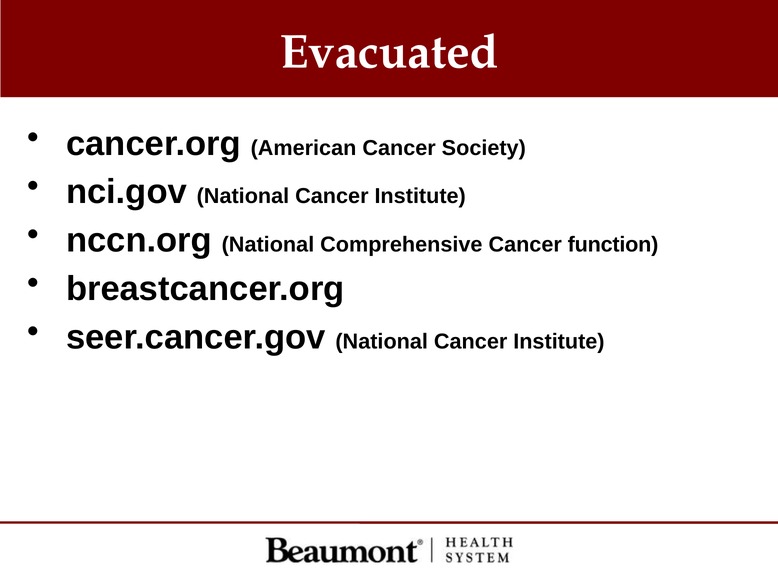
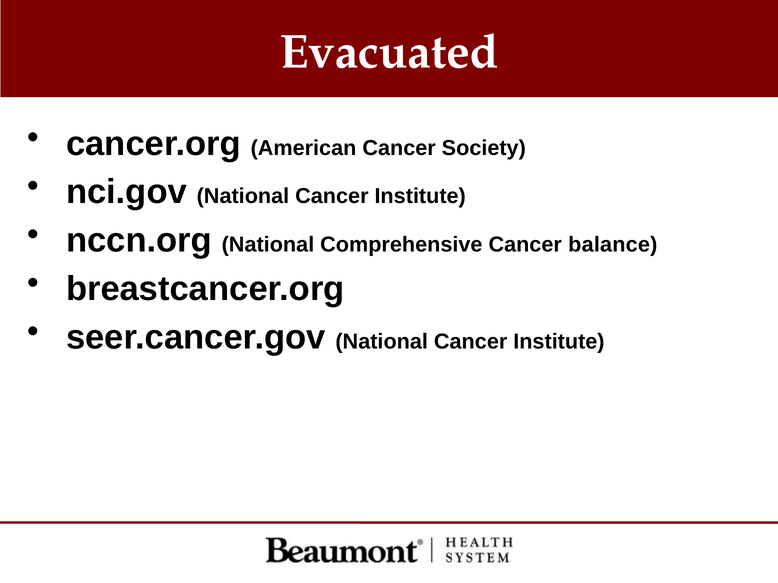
function: function -> balance (613, 245)
